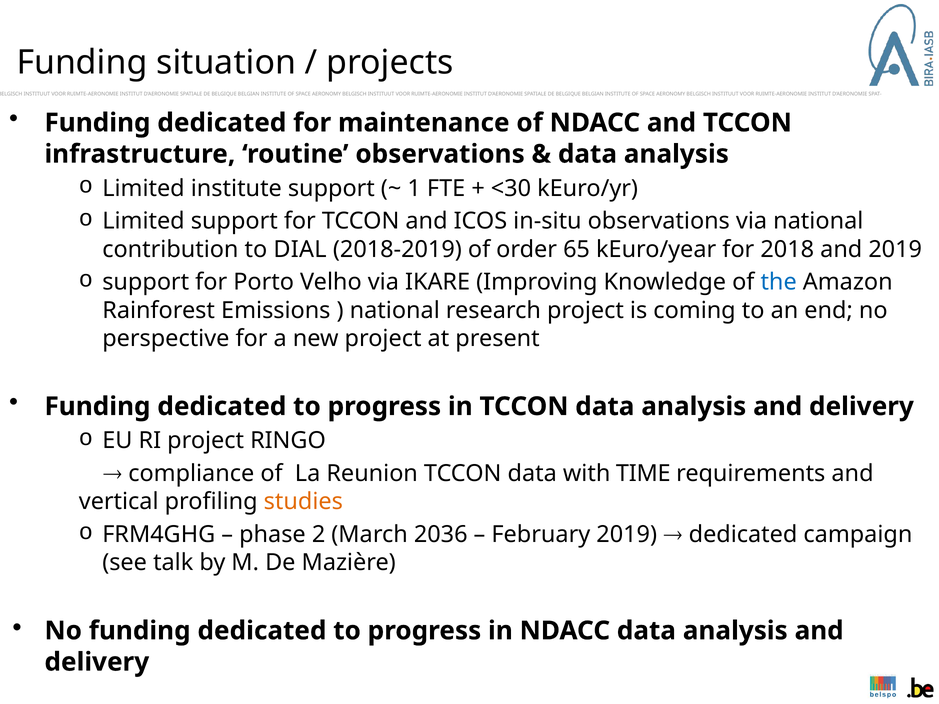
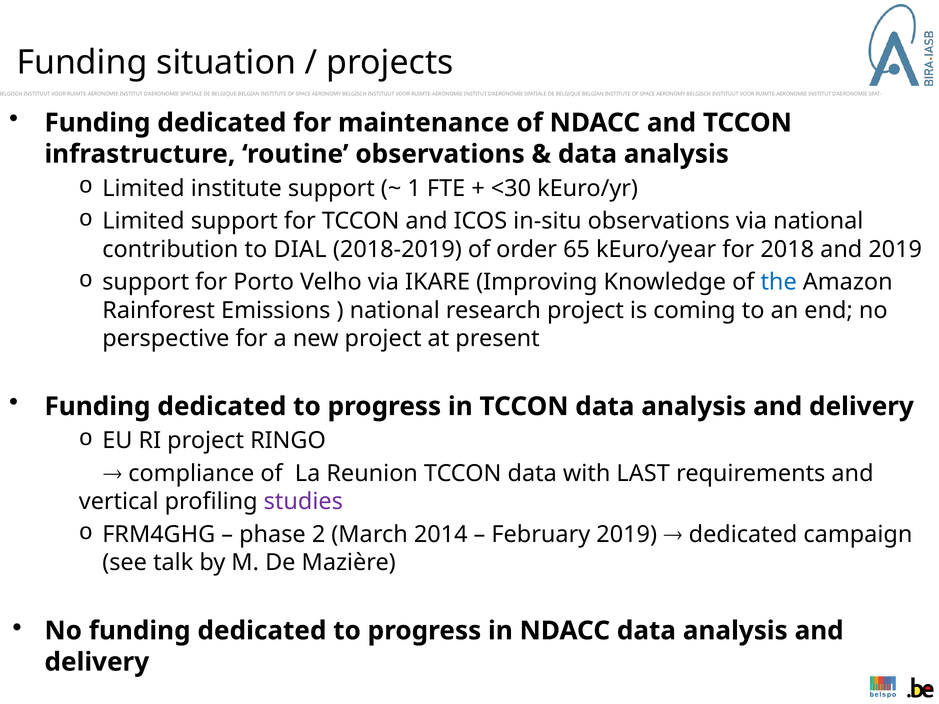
TIME: TIME -> LAST (643, 474)
studies colour: orange -> purple (303, 502)
2036: 2036 -> 2014 (441, 535)
